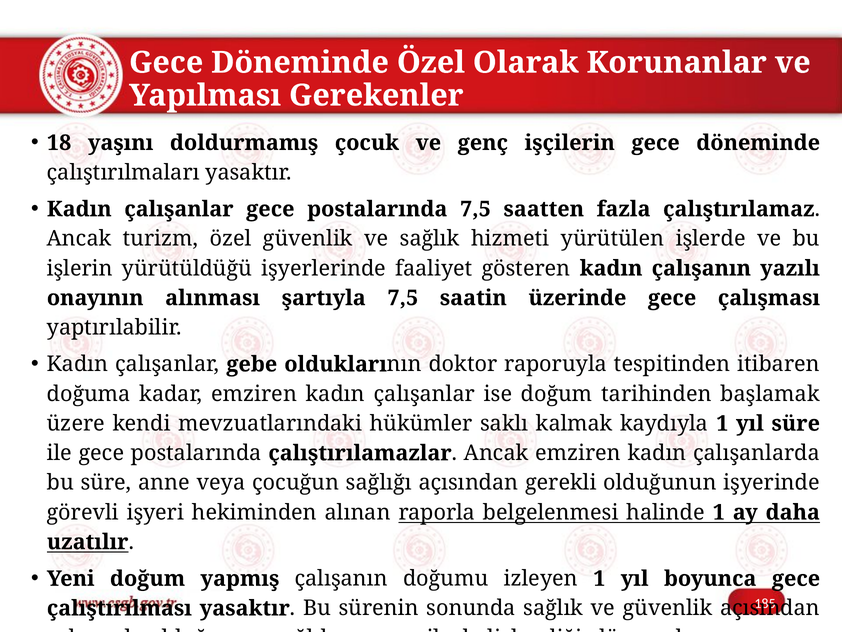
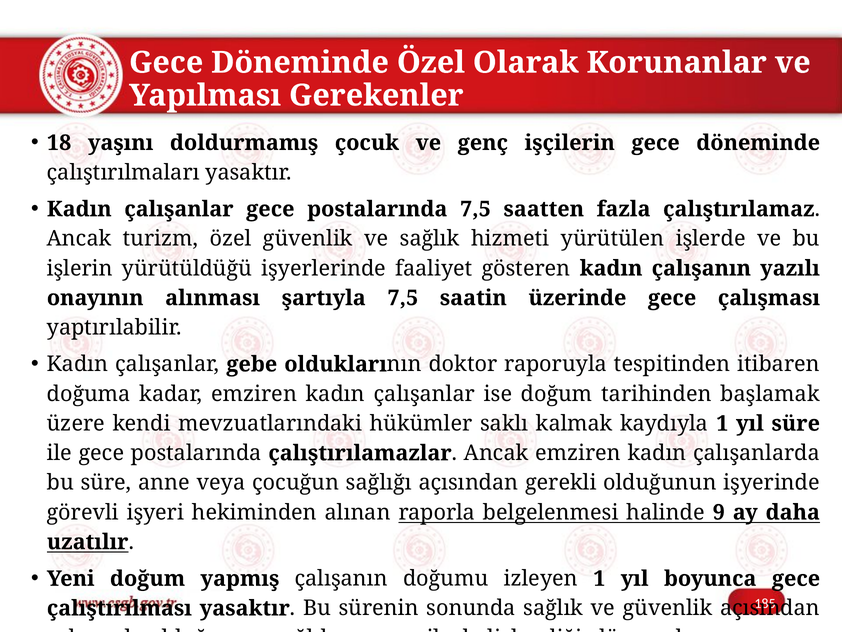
halinde 1: 1 -> 9 (719, 512)
